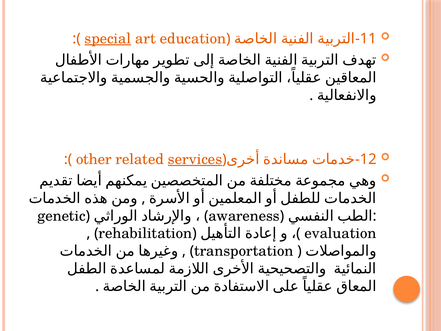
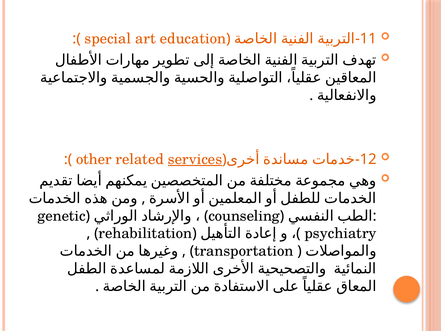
special underline: present -> none (108, 38)
awareness: awareness -> counseling (244, 216)
evaluation: evaluation -> psychiatry (341, 233)
